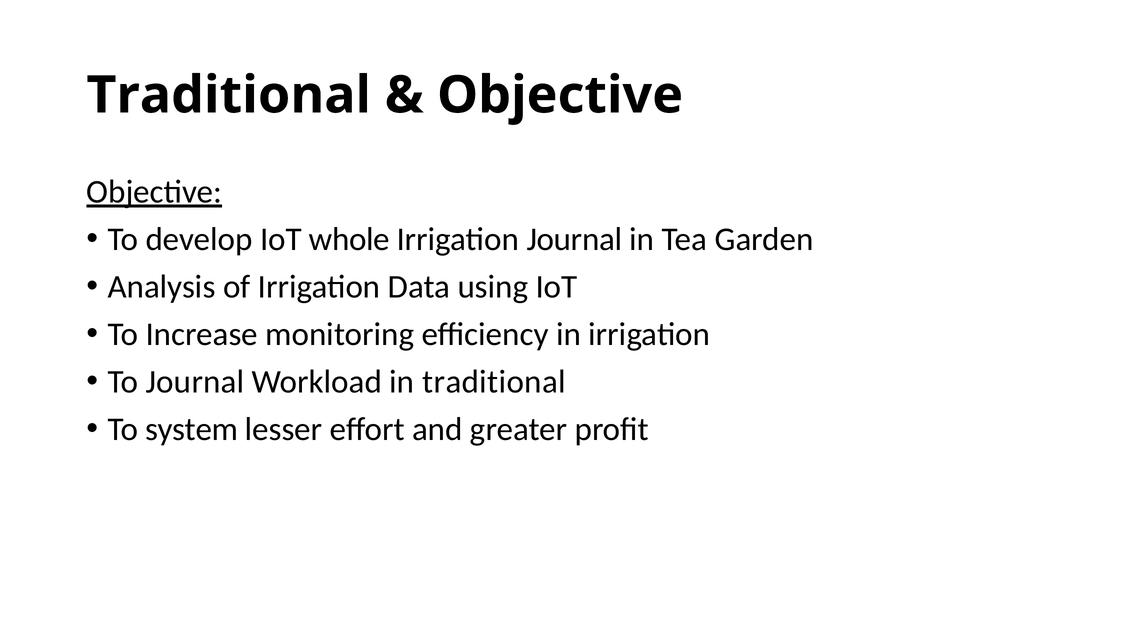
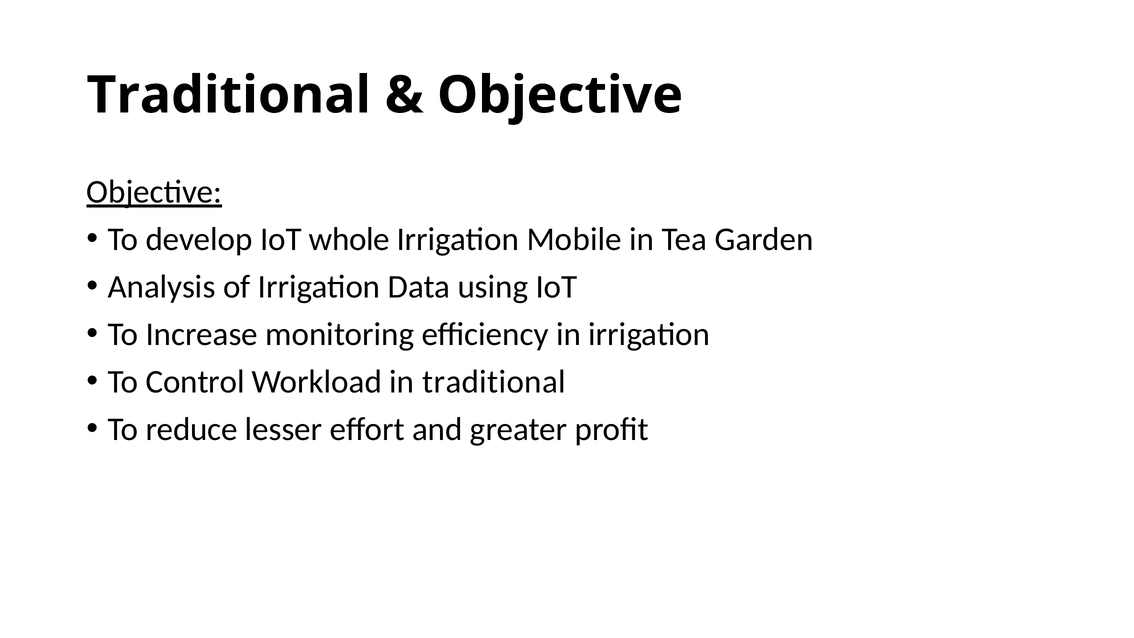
Irrigation Journal: Journal -> Mobile (574, 239)
To Journal: Journal -> Control (195, 382)
system: system -> reduce (192, 429)
